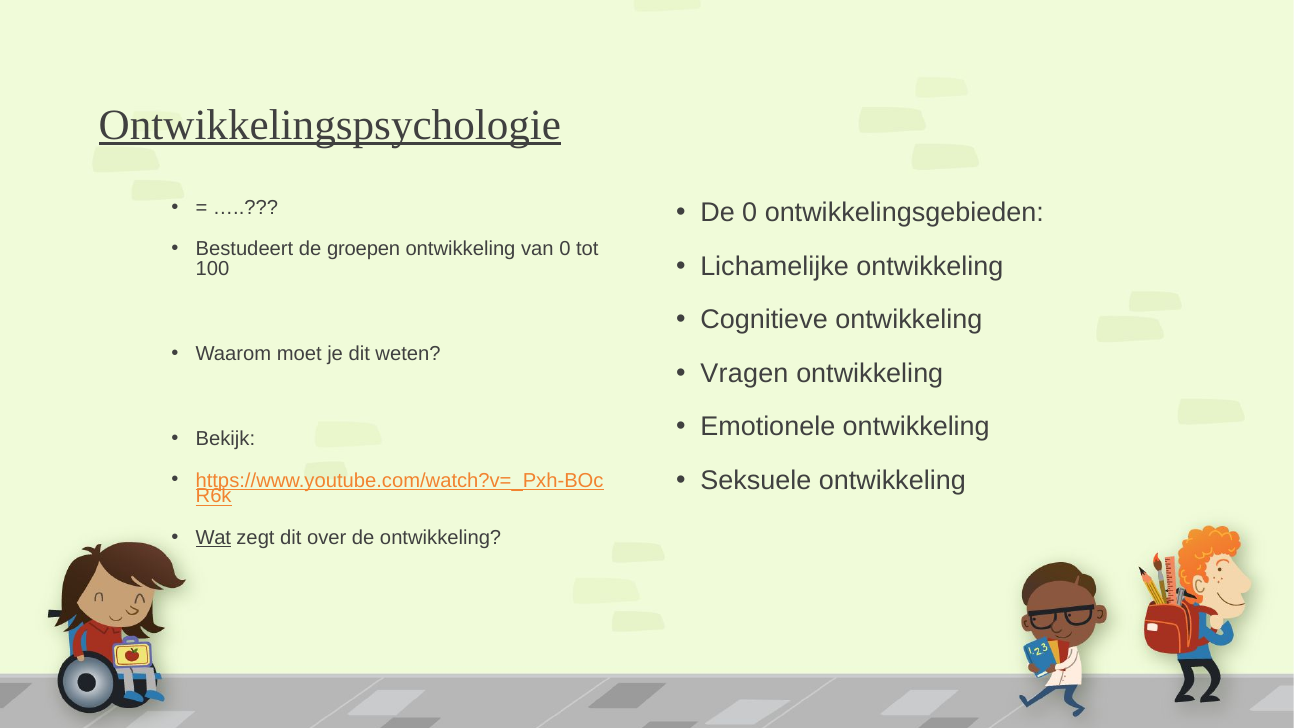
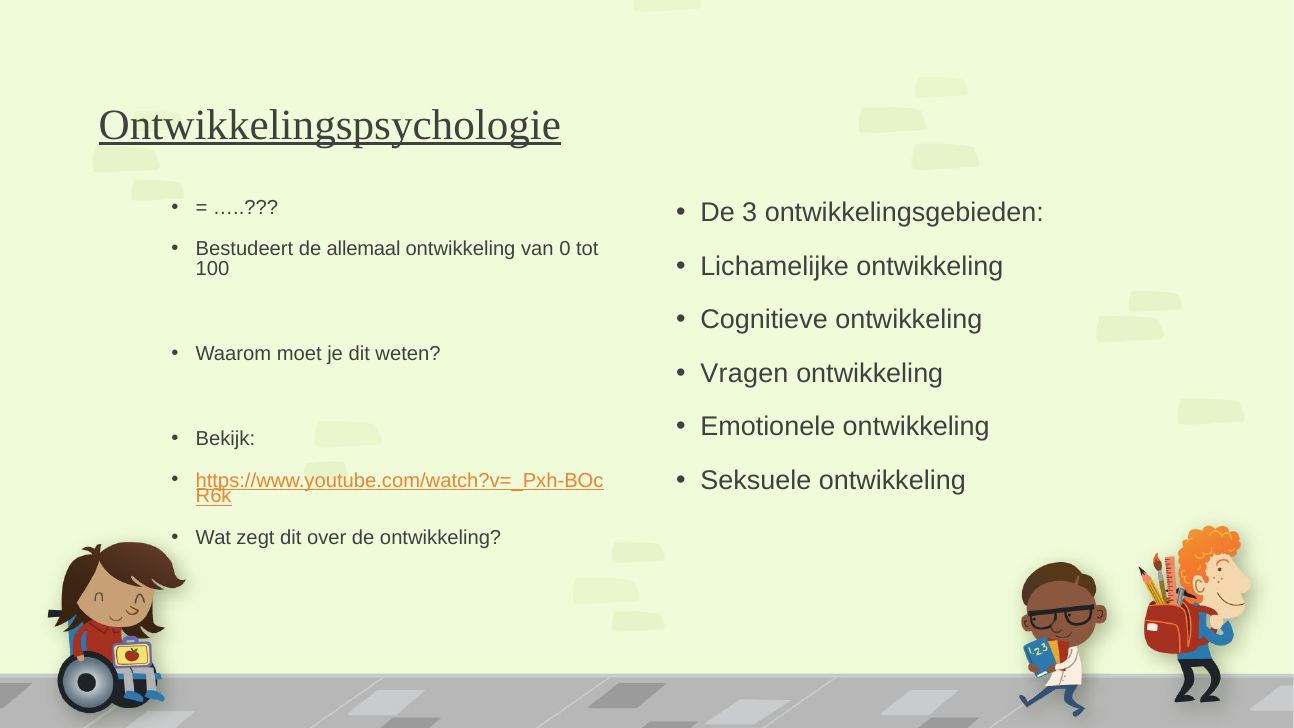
De 0: 0 -> 3 (750, 213)
groepen: groepen -> allemaal (364, 249)
Wat underline: present -> none (213, 538)
